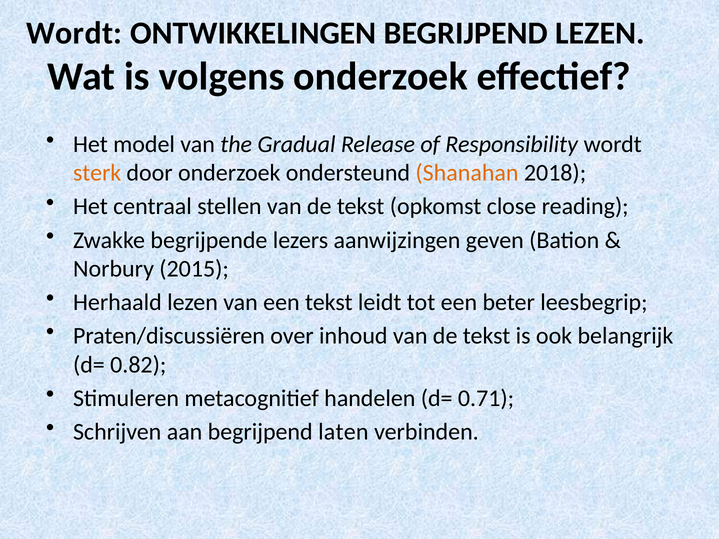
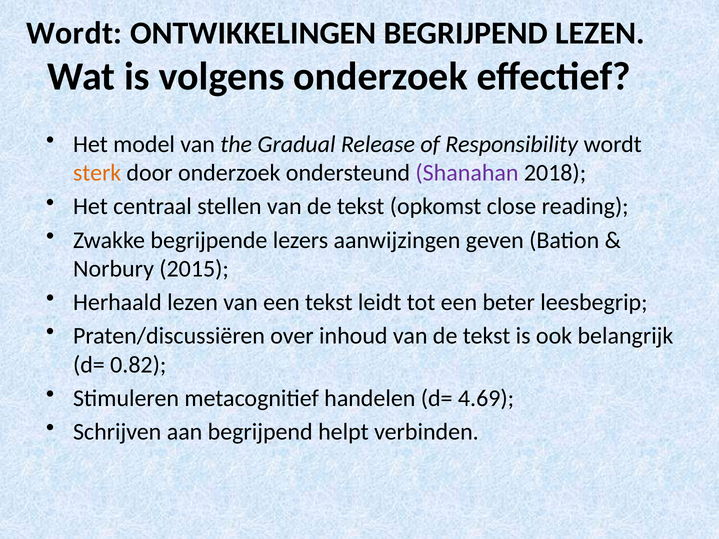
Shanahan colour: orange -> purple (467, 173)
0.71: 0.71 -> 4.69 (486, 398)
laten: laten -> helpt (343, 432)
